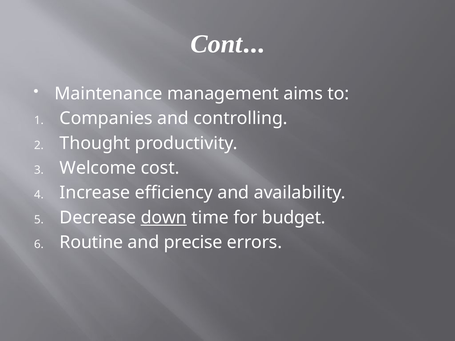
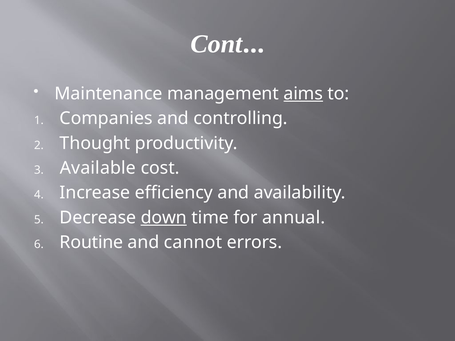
aims underline: none -> present (303, 94)
Welcome: Welcome -> Available (98, 168)
budget: budget -> annual (294, 218)
precise: precise -> cannot (193, 242)
